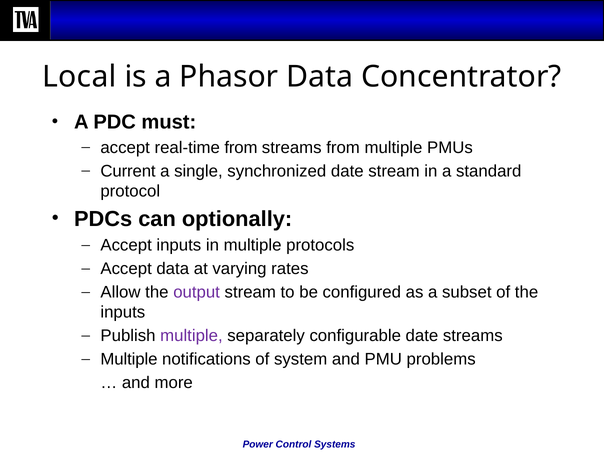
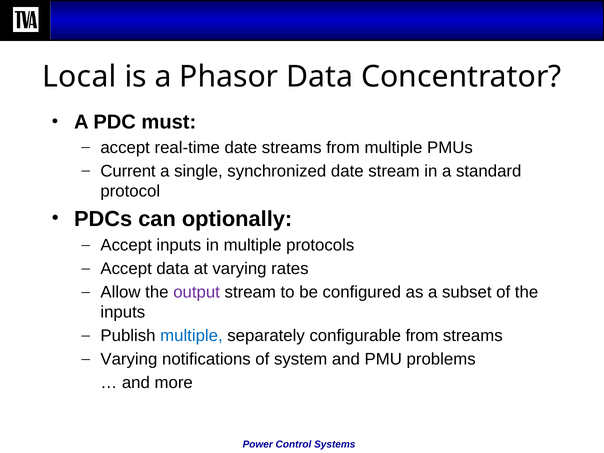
real-time from: from -> date (241, 148)
multiple colour: purple -> blue (191, 336)
configurable date: date -> from (422, 336)
Multiple: Multiple -> Varying (129, 359)
